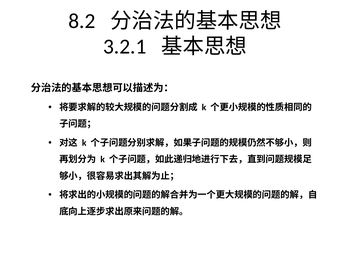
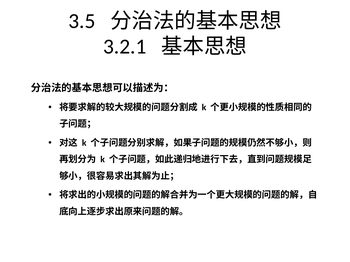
8.2: 8.2 -> 3.5 (82, 21)
